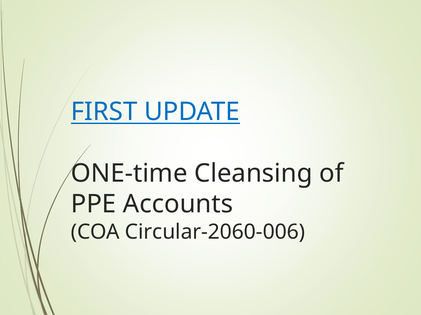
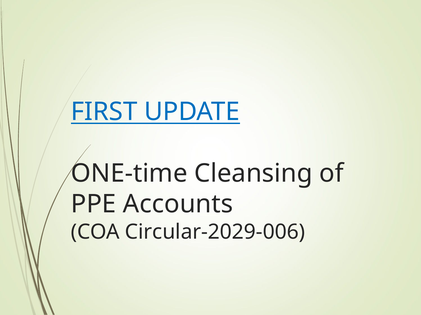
Circular-2060-006: Circular-2060-006 -> Circular-2029-006 (215, 232)
